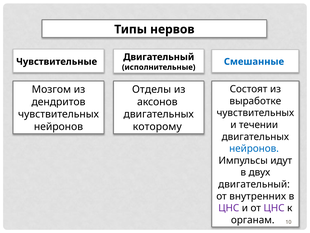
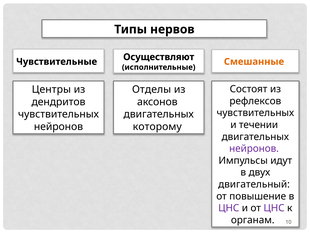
Смешанные colour: blue -> orange (254, 62)
Чувствительные Двигательный: Двигательный -> Осуществляют (159, 57)
Мозгом: Мозгом -> Центры (51, 89)
выработке: выработке -> рефлексов (255, 101)
нейронов colour: blue -> purple (254, 148)
внутренних: внутренних -> повышение (258, 196)
